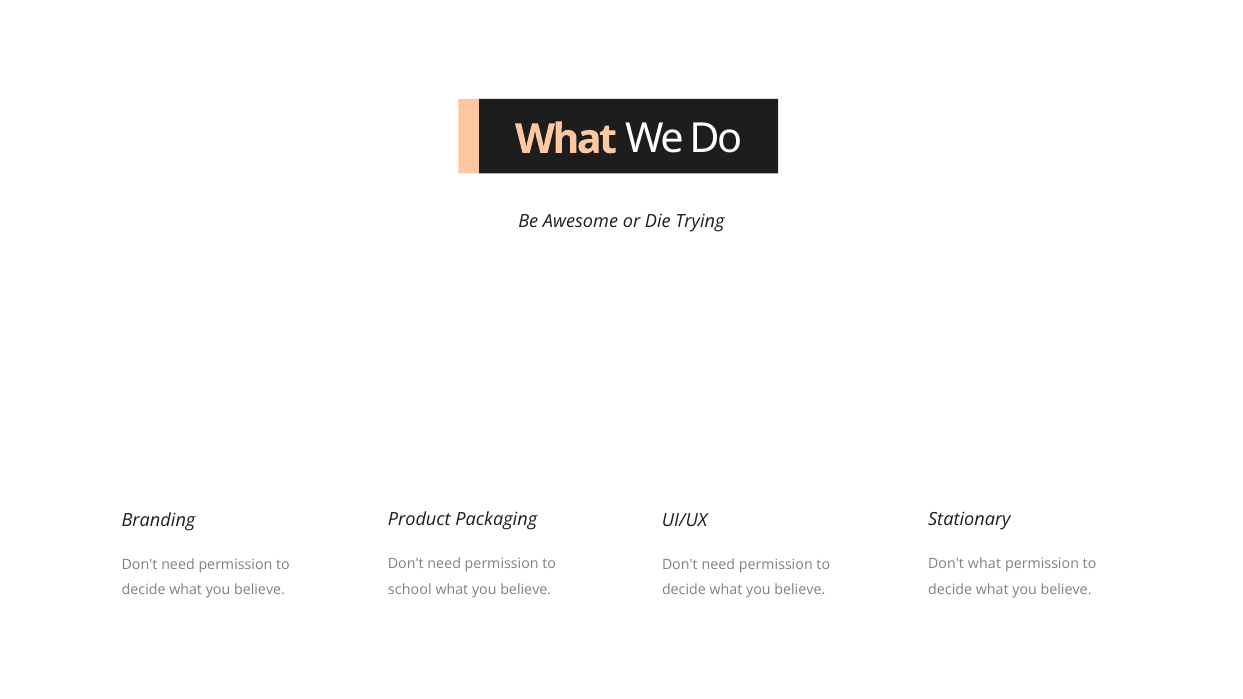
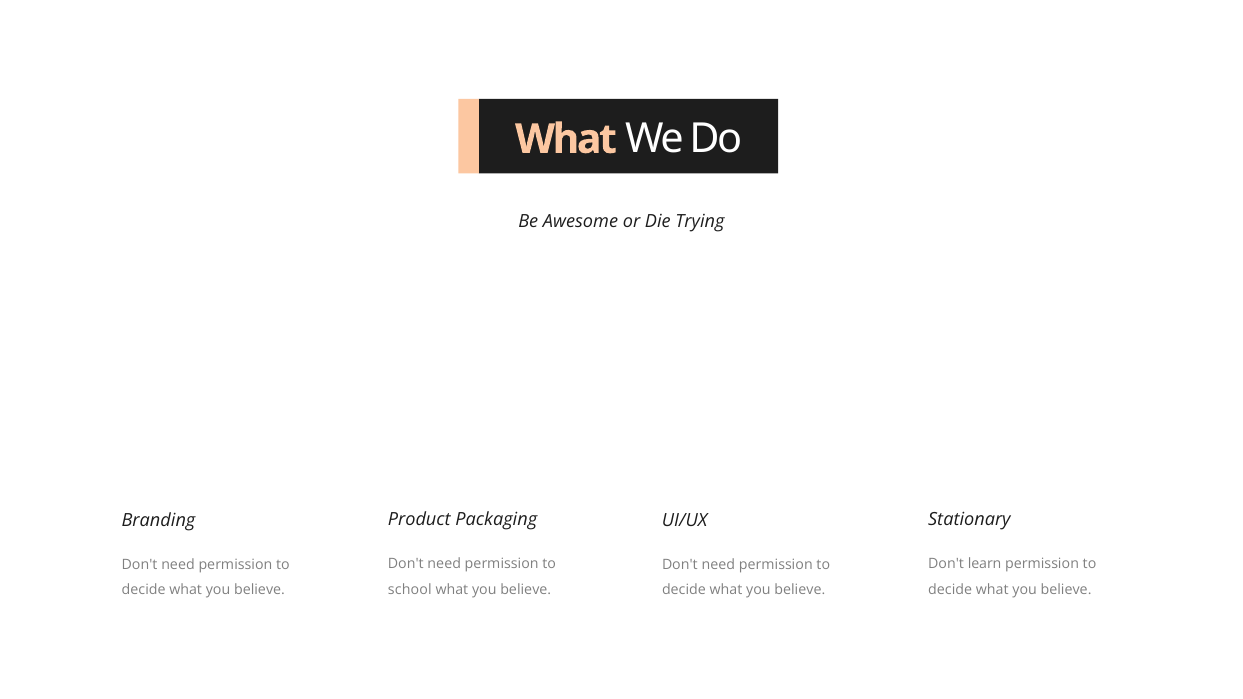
Don't what: what -> learn (985, 564)
